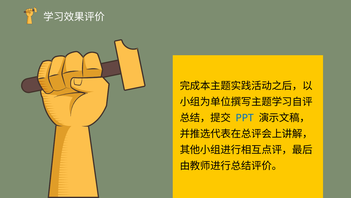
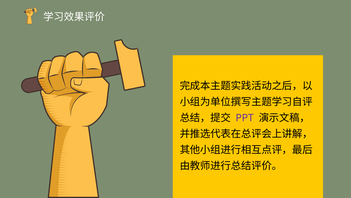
PPT colour: blue -> purple (245, 118)
